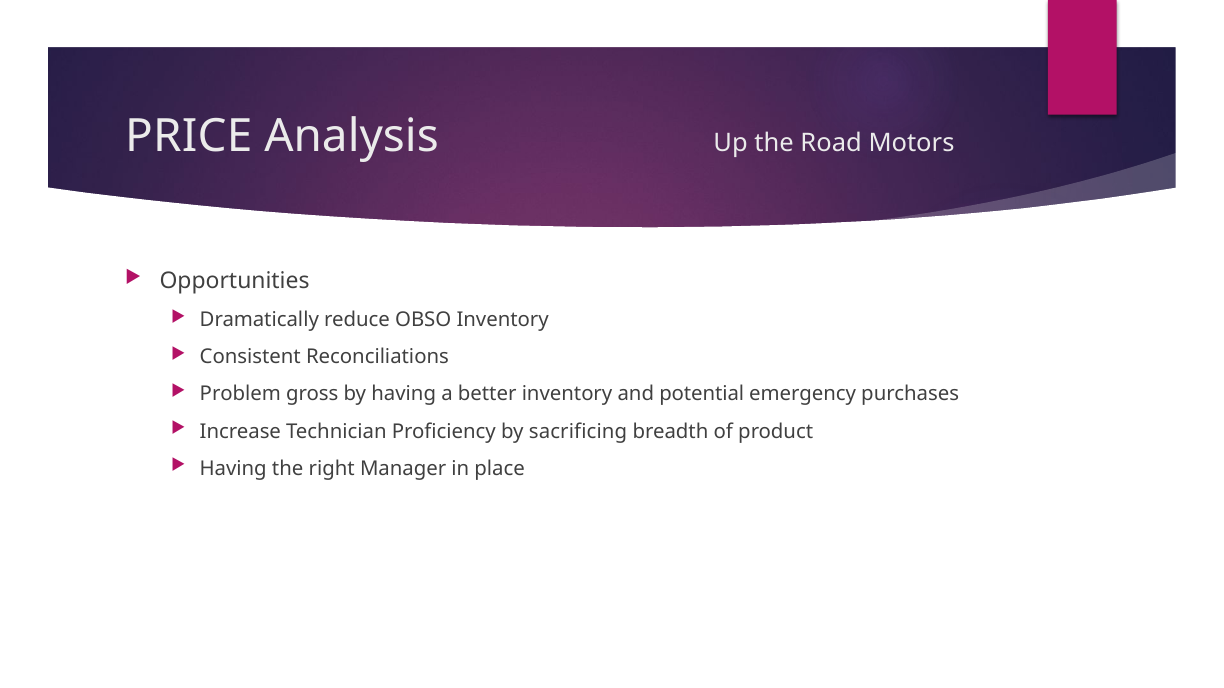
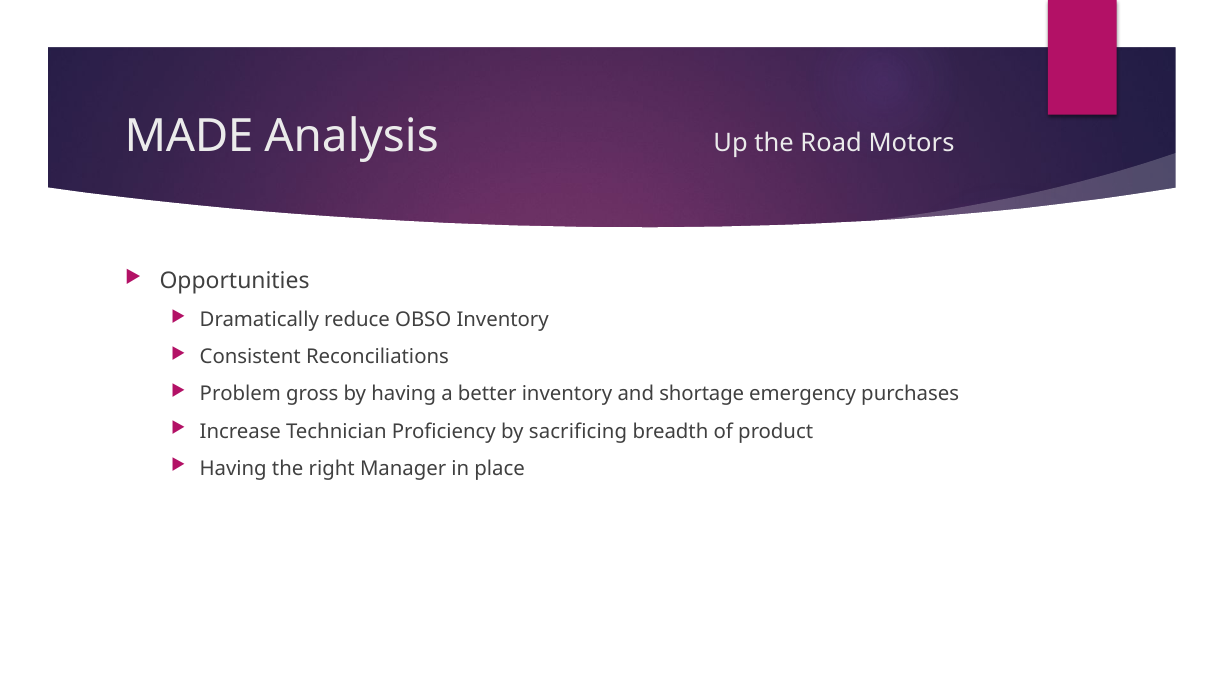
PRICE: PRICE -> MADE (189, 136)
potential: potential -> shortage (702, 394)
